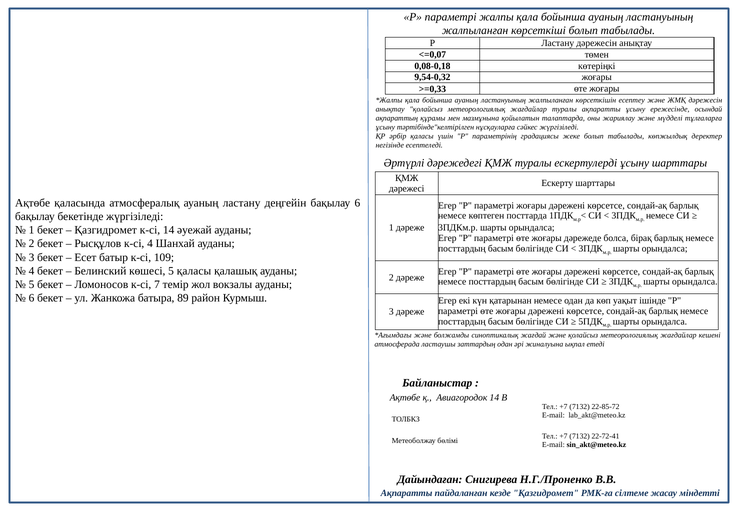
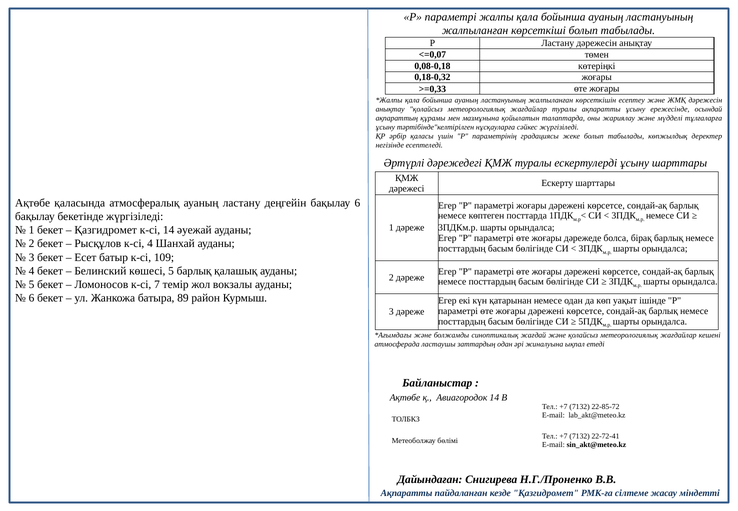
9,54-0,32: 9,54-0,32 -> 0,18-0,32 (432, 77)
5 қаласы: қаласы -> барлық (194, 271)
